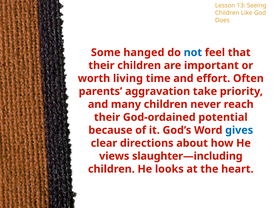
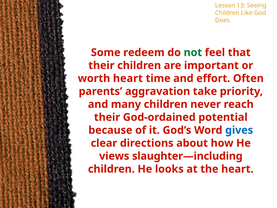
hanged: hanged -> redeem (144, 52)
not colour: blue -> green (193, 52)
worth living: living -> heart (128, 78)
